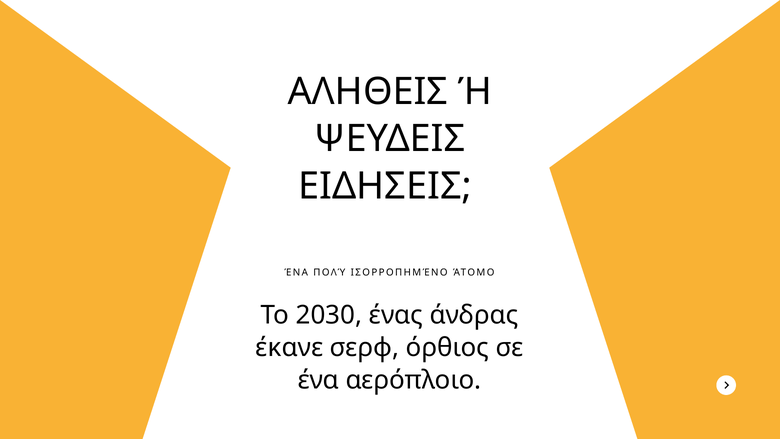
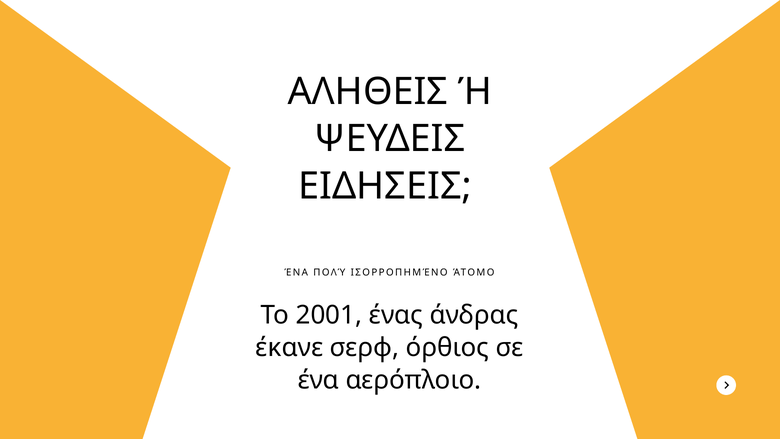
2030: 2030 -> 2001 (329, 315)
